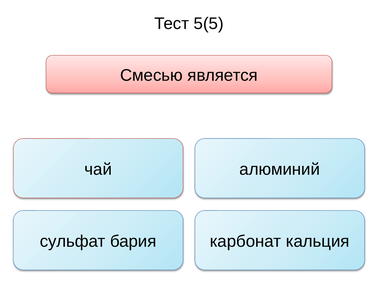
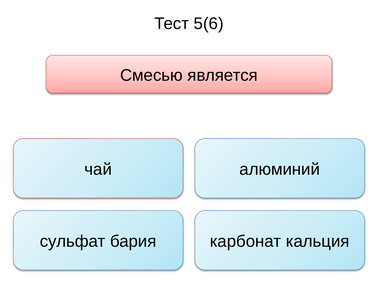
5(5: 5(5 -> 5(6 (209, 24)
